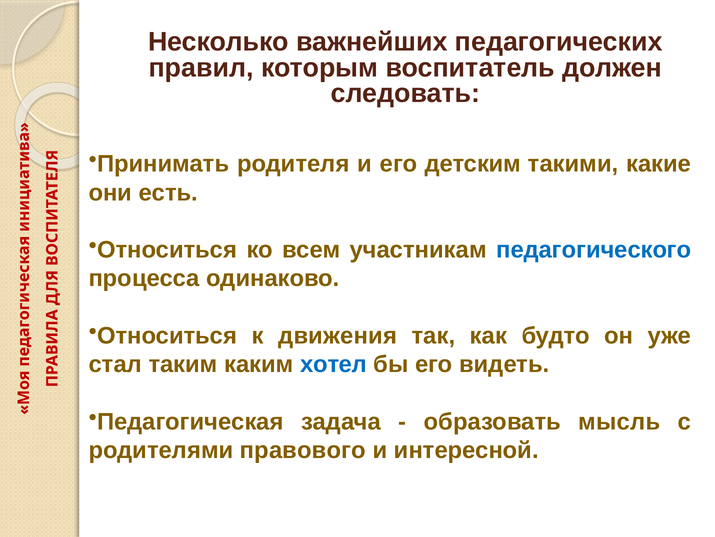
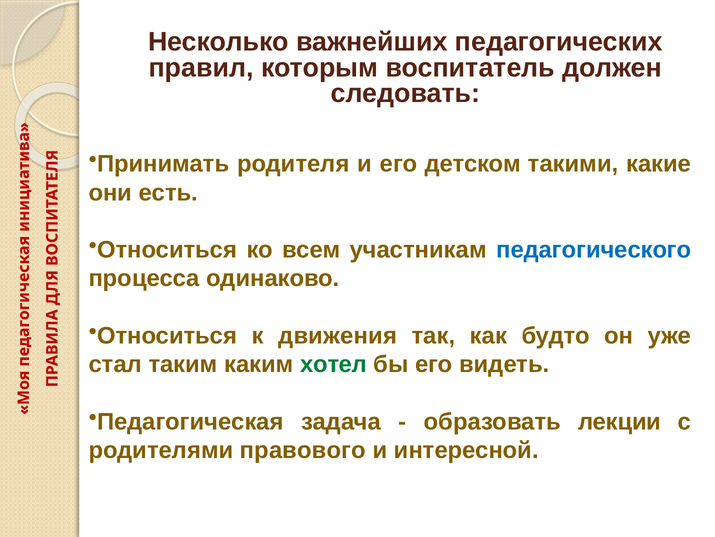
детским: детским -> детском (473, 164)
хотел colour: blue -> green (334, 364)
мысль: мысль -> лекции (620, 421)
